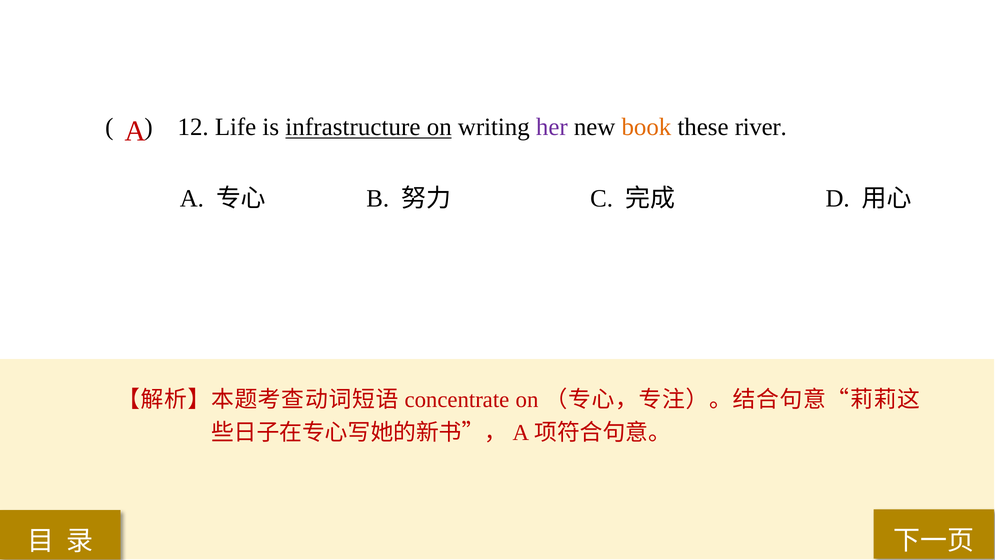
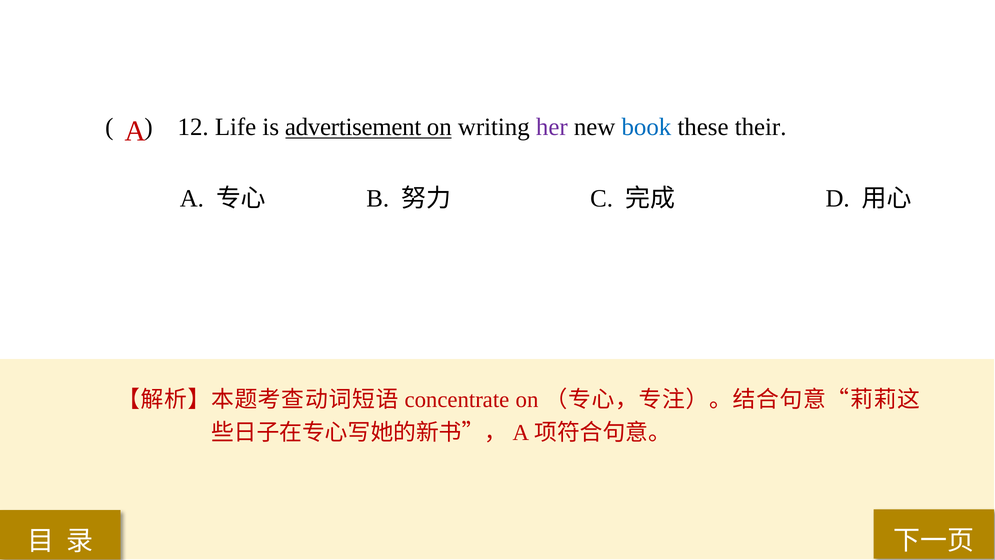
infrastructure: infrastructure -> advertisement (353, 127)
book colour: orange -> blue (646, 127)
river: river -> their (761, 127)
